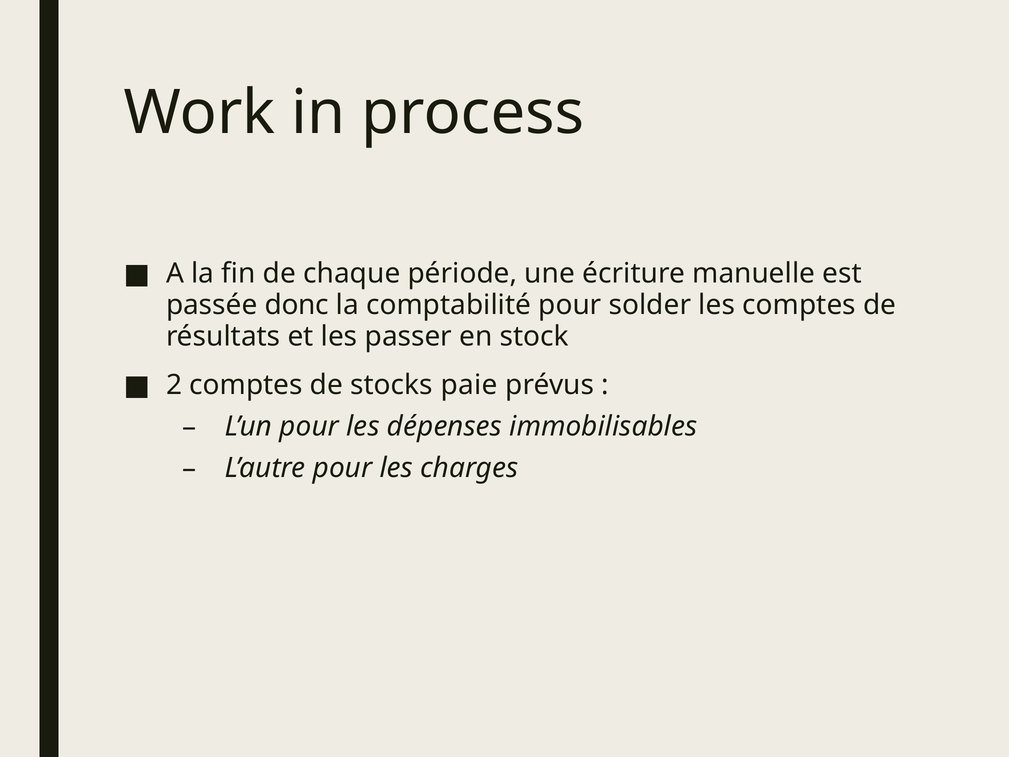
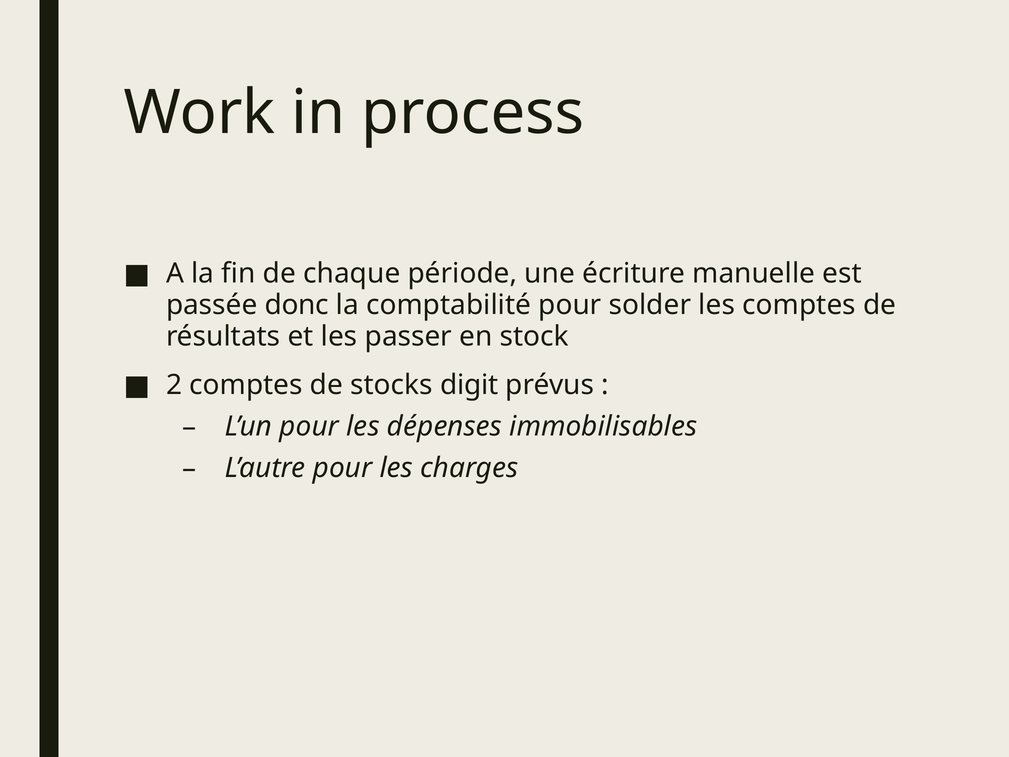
paie: paie -> digit (469, 385)
